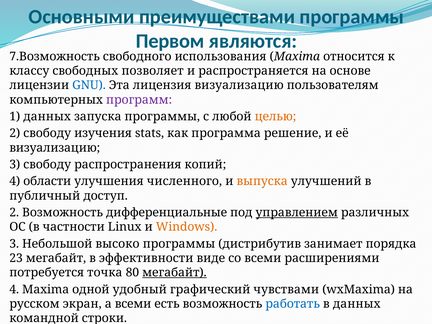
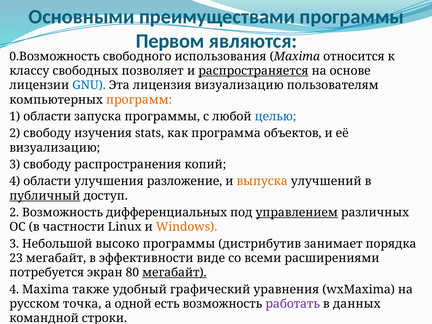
7.Возможность: 7.Возможность -> 0.Возможность (55, 57)
распространяется underline: none -> present (253, 71)
программ colour: purple -> orange (139, 100)
1 данных: данных -> области (47, 117)
целью colour: orange -> blue (275, 117)
решение: решение -> объектов (293, 133)
численного: численного -> разложение (185, 181)
публичный underline: none -> present (45, 196)
дифференциальные: дифференциальные -> дифференциальных (167, 213)
точка: точка -> экран (105, 273)
одной: одной -> также (91, 289)
чувствами: чувствами -> уравнения (286, 289)
экран: экран -> точка (82, 304)
а всеми: всеми -> одной (133, 304)
работать colour: blue -> purple (293, 304)
